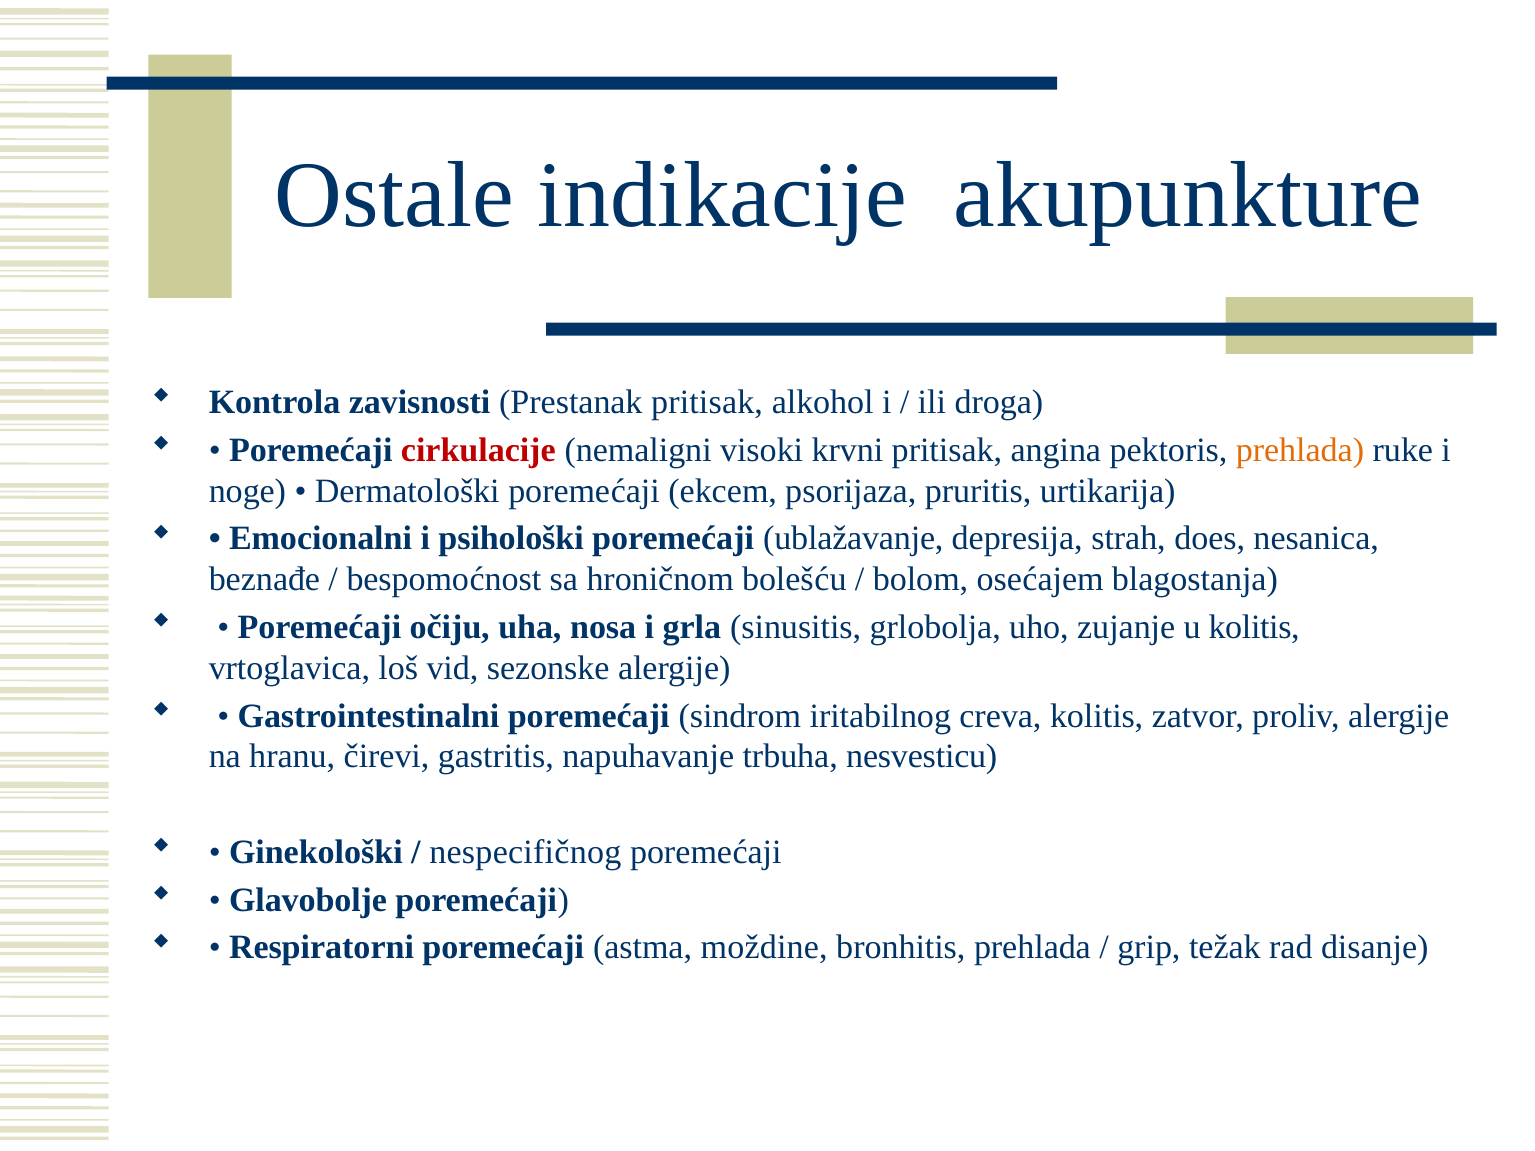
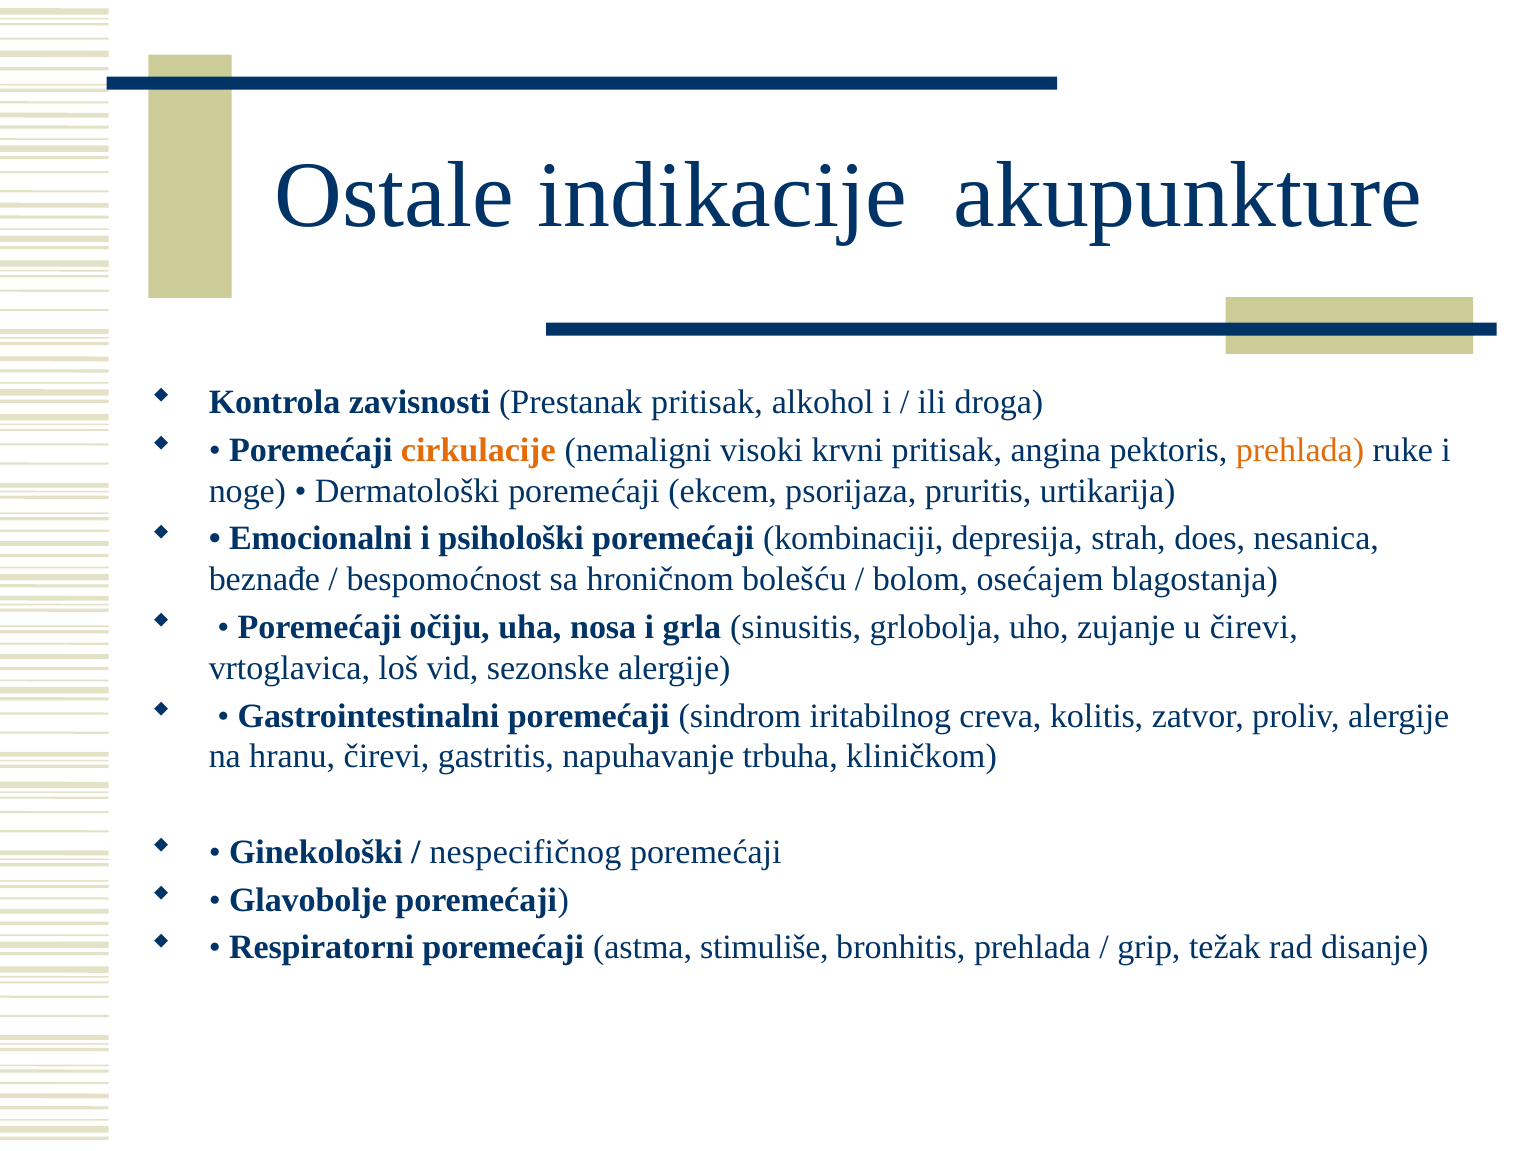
cirkulacije colour: red -> orange (478, 450)
ublažavanje: ublažavanje -> kombinaciji (853, 539)
u kolitis: kolitis -> čirevi (1254, 627)
nesvesticu: nesvesticu -> kliničkom (922, 757)
moždine: moždine -> stimuliše (764, 948)
